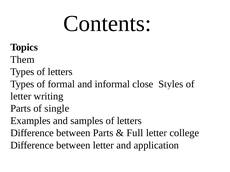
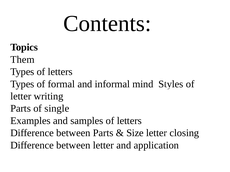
close: close -> mind (143, 84)
Full: Full -> Size (135, 133)
college: college -> closing (184, 133)
